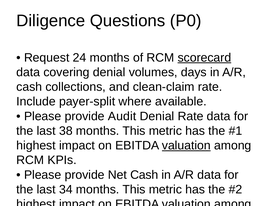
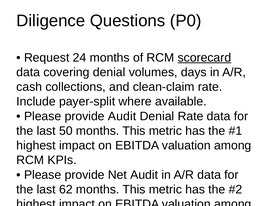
38: 38 -> 50 (66, 131)
valuation underline: present -> none (186, 145)
Net Cash: Cash -> Audit (144, 174)
34: 34 -> 62 (66, 189)
